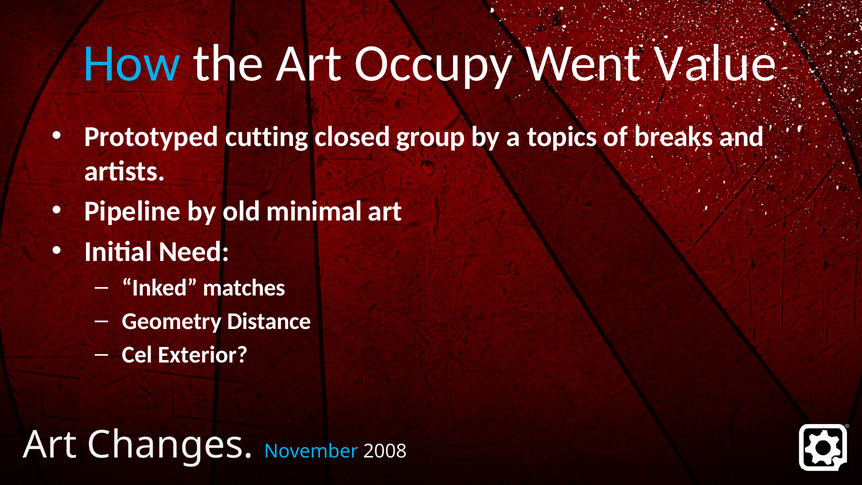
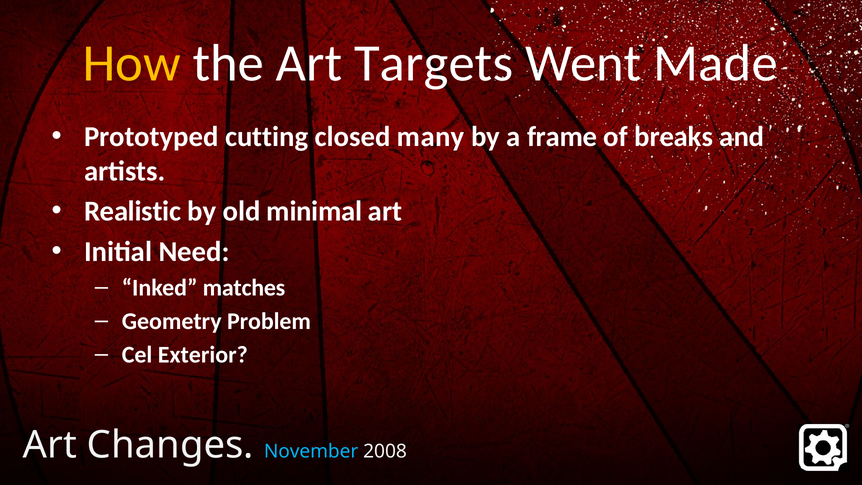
How colour: light blue -> yellow (132, 63)
Occupy: Occupy -> Targets (434, 63)
Value: Value -> Made (716, 63)
group: group -> many (431, 137)
topics: topics -> frame (562, 137)
Pipeline: Pipeline -> Realistic (133, 211)
Distance: Distance -> Problem (269, 321)
